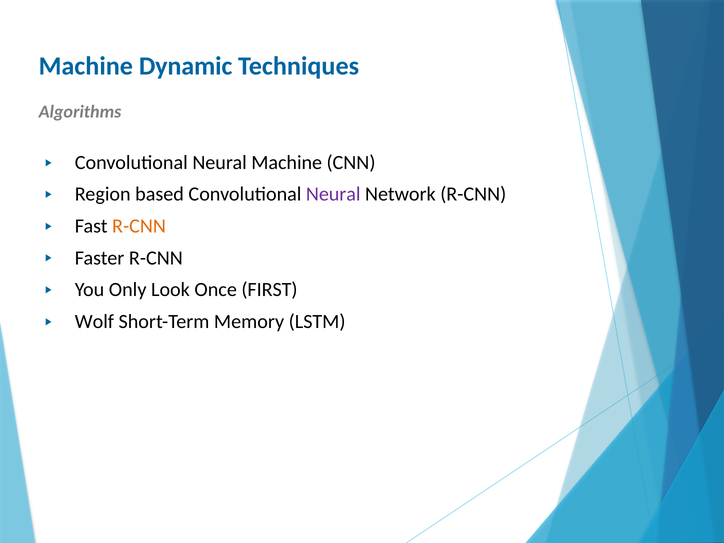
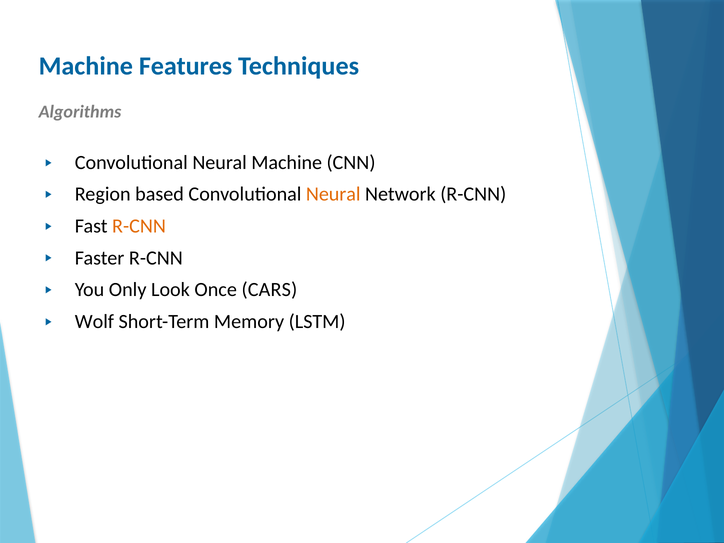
Dynamic: Dynamic -> Features (186, 66)
Neural colour: purple -> orange (333, 194)
FIRST: FIRST -> CARS (269, 290)
